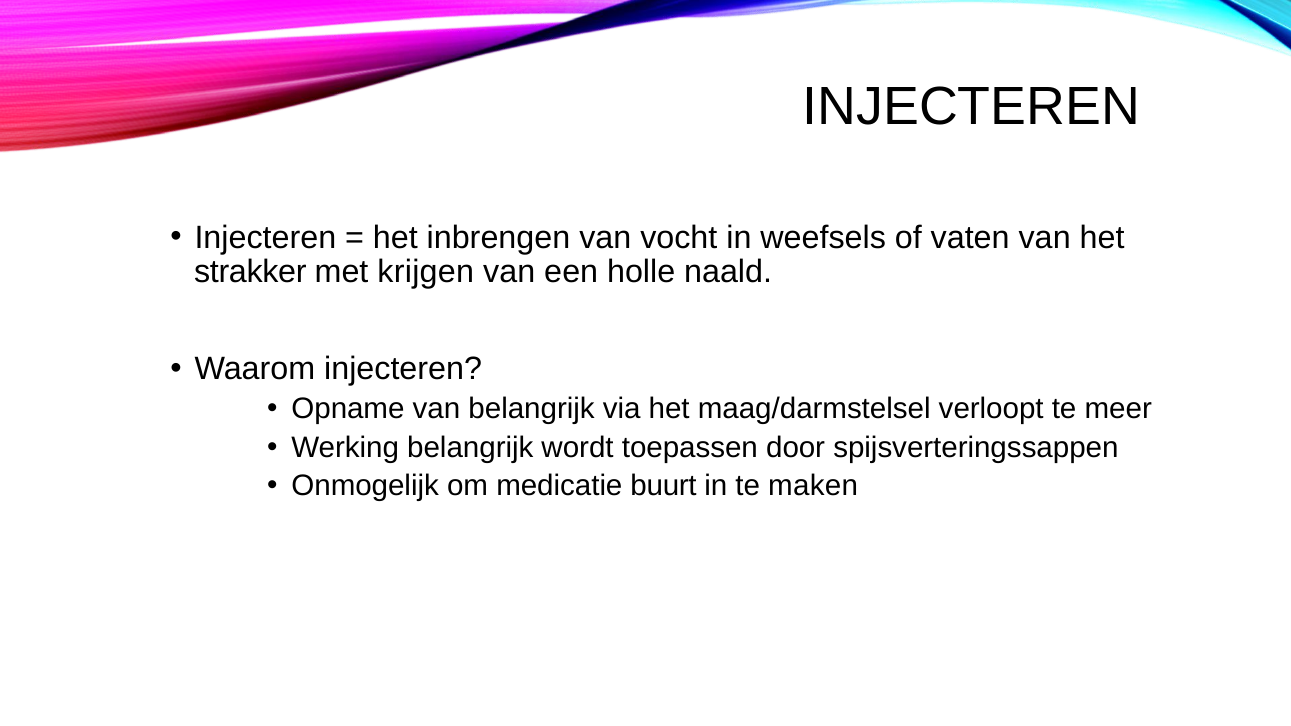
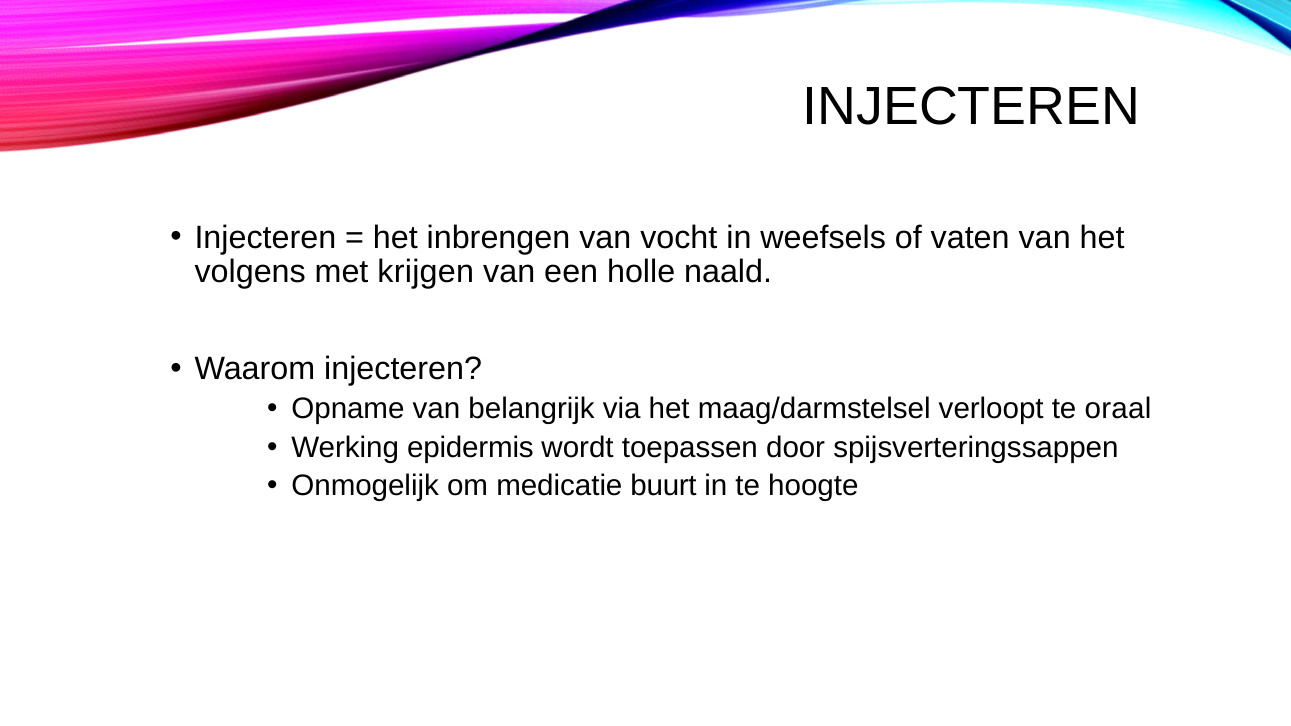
strakker: strakker -> volgens (250, 272)
meer: meer -> oraal (1118, 409)
Werking belangrijk: belangrijk -> epidermis (470, 448)
maken: maken -> hoogte (813, 486)
